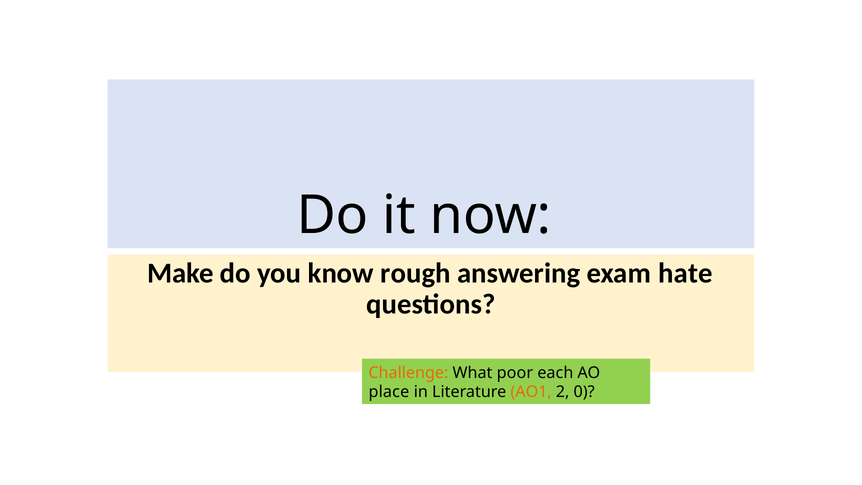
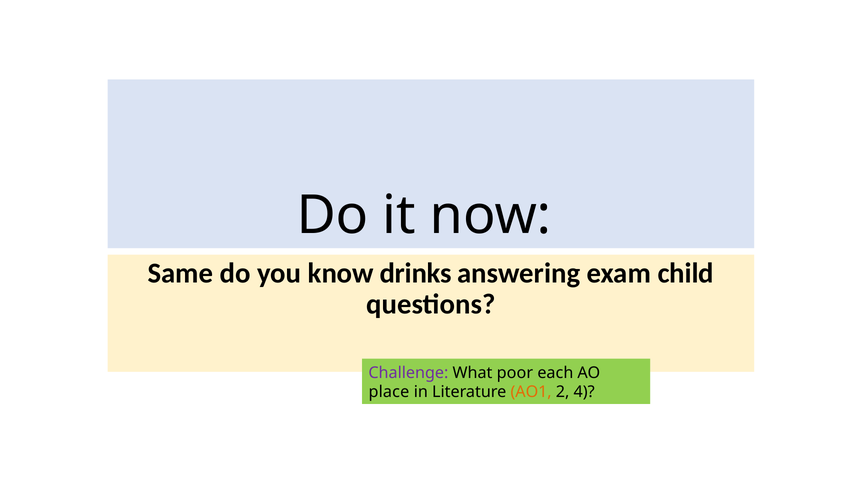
Make: Make -> Same (181, 273)
rough: rough -> drinks (416, 273)
hate: hate -> child (686, 273)
Challenge colour: orange -> purple (408, 373)
0: 0 -> 4 (584, 392)
